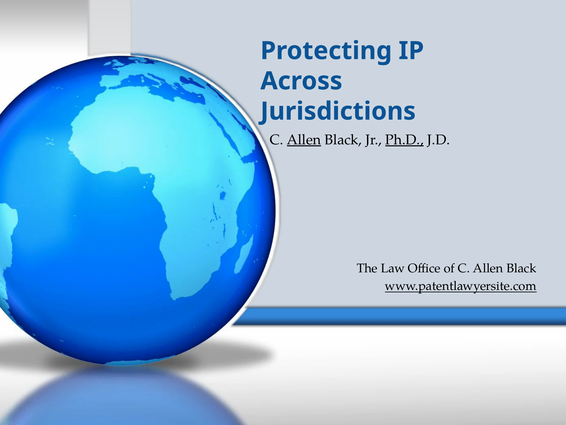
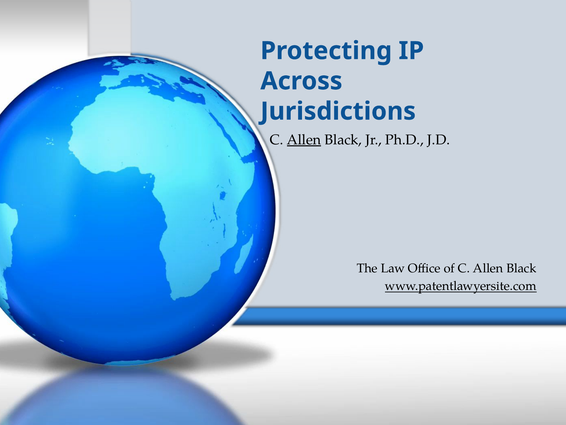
Ph.D underline: present -> none (404, 140)
